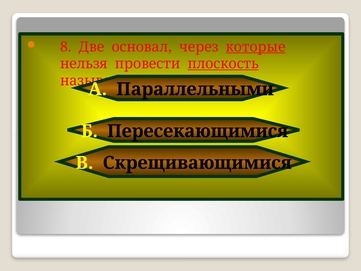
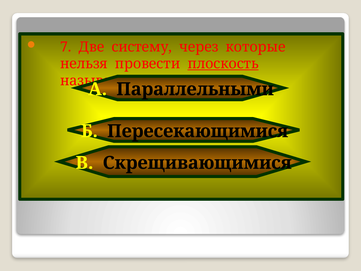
8: 8 -> 7 (66, 47)
основал: основал -> систему (142, 47)
которые underline: present -> none (256, 47)
